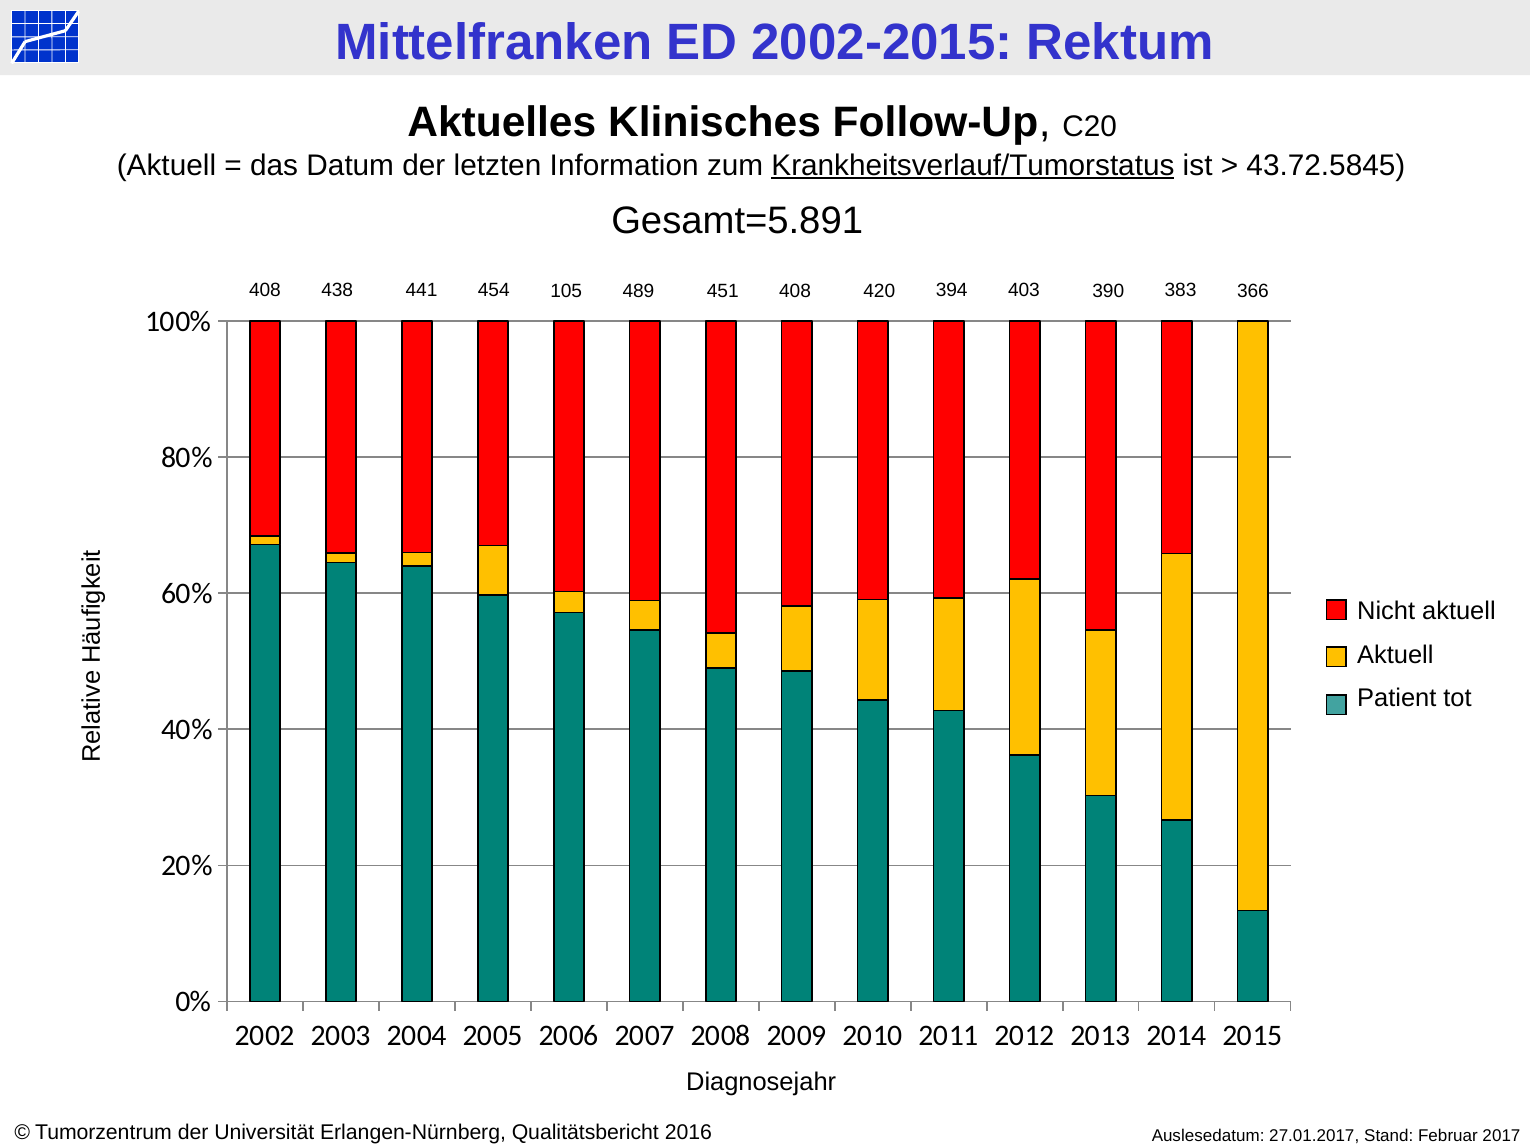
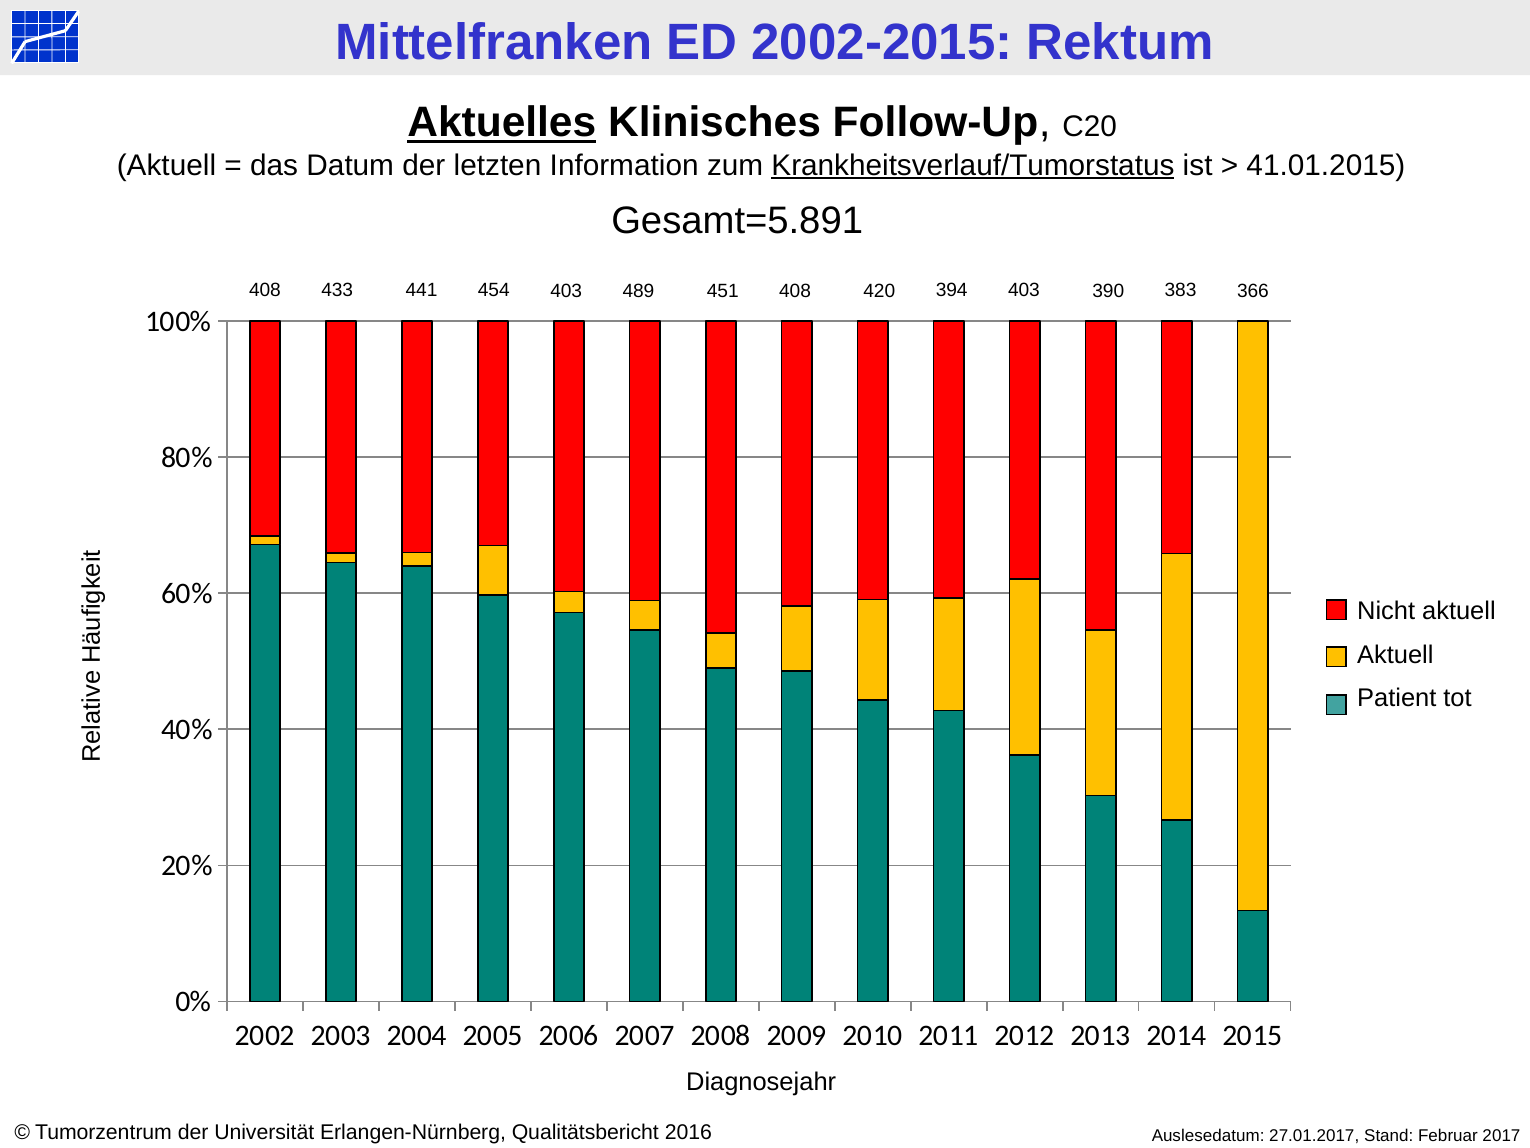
Aktuelles underline: none -> present (502, 123)
43.72.5845: 43.72.5845 -> 41.01.2015 (1326, 165)
438: 438 -> 433 (337, 290)
454 105: 105 -> 403 (566, 291)
